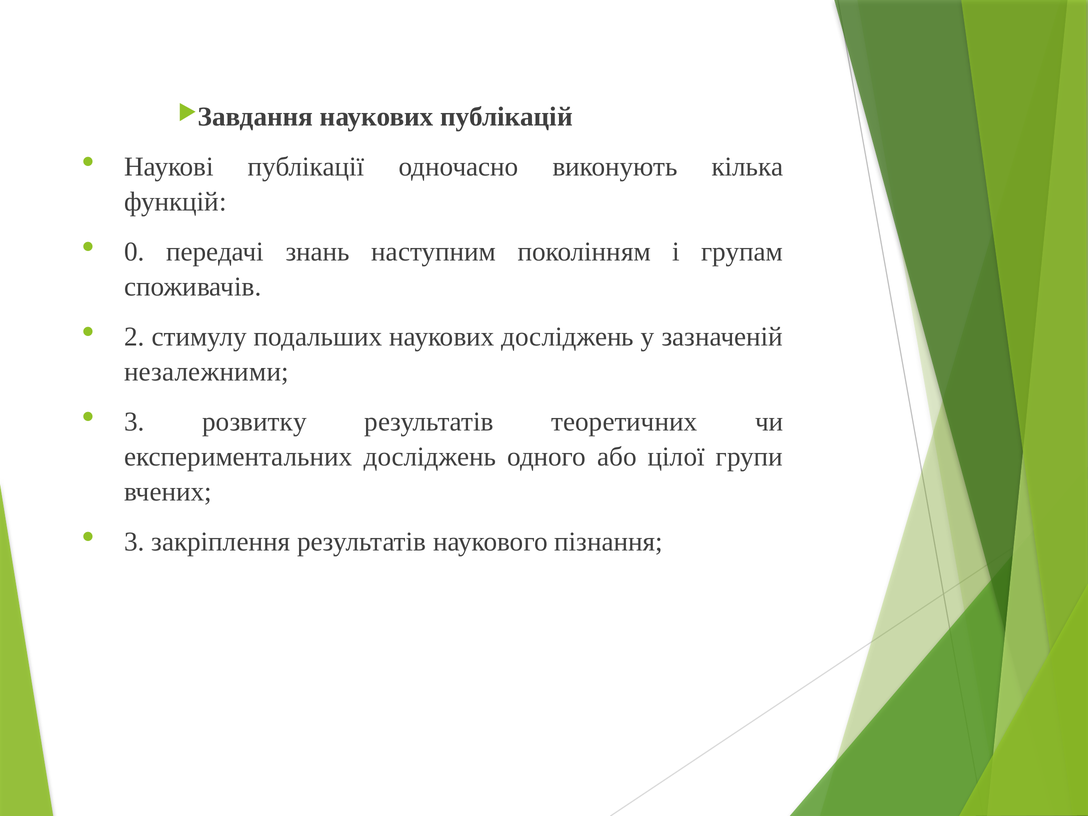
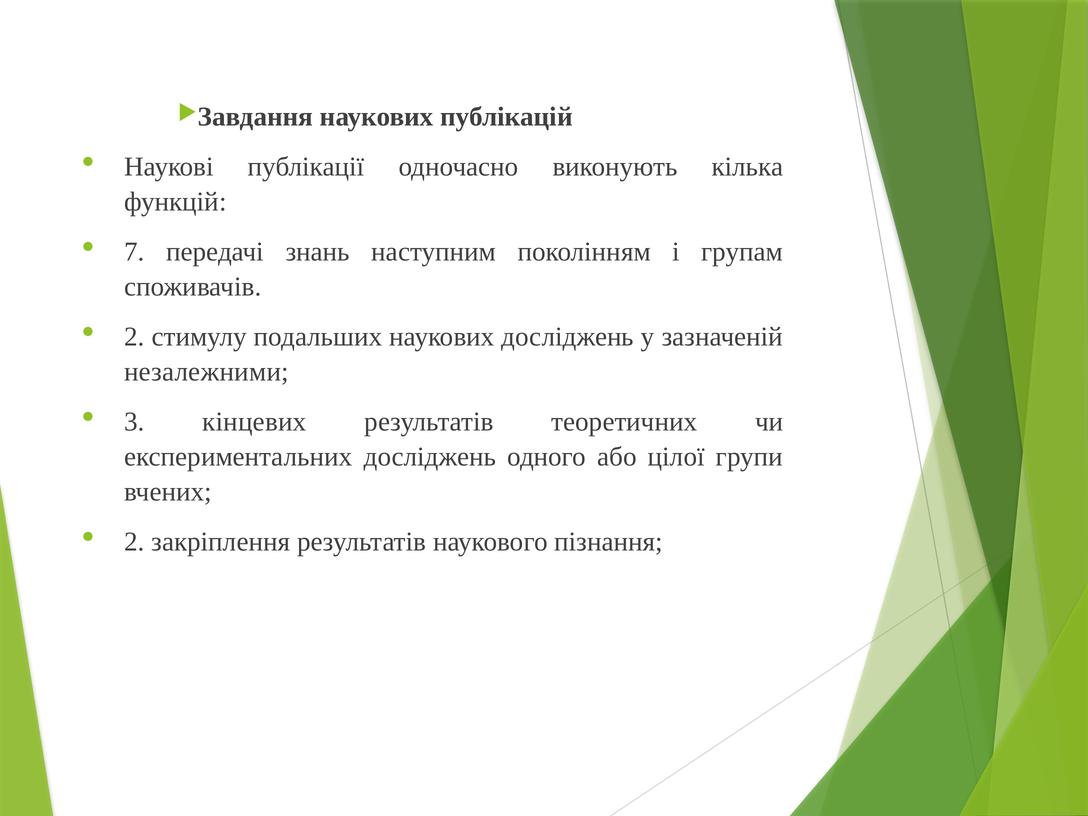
0: 0 -> 7 (134, 252)
розвитку: розвитку -> кінцевих (254, 422)
3: 3 -> 2 (134, 542)
